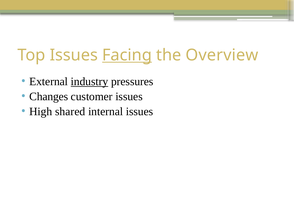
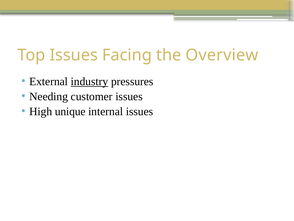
Facing underline: present -> none (127, 55)
Changes: Changes -> Needing (49, 96)
shared: shared -> unique (70, 111)
